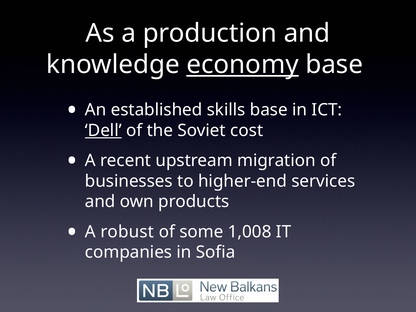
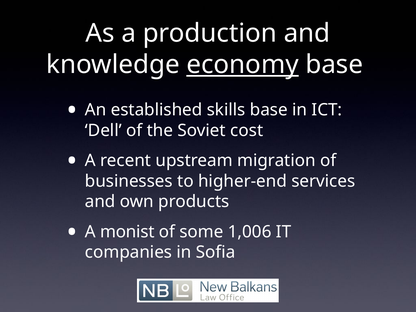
Dell underline: present -> none (103, 130)
robust: robust -> monist (127, 232)
1,008: 1,008 -> 1,006 (250, 232)
